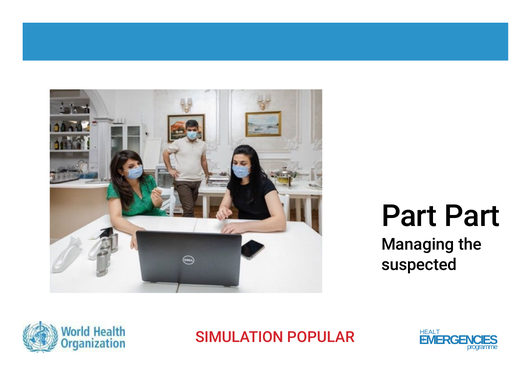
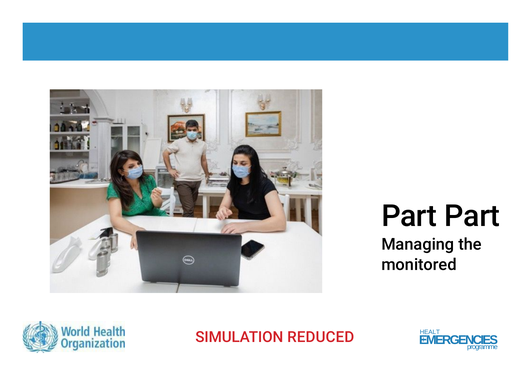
suspected: suspected -> monitored (419, 265)
POPULAR: POPULAR -> REDUCED (321, 337)
